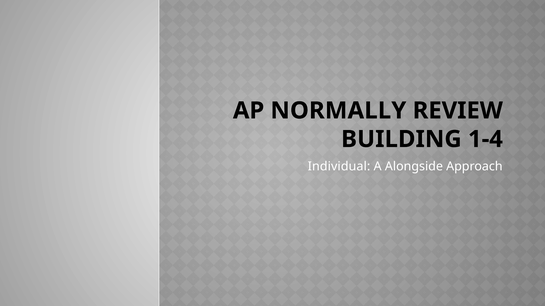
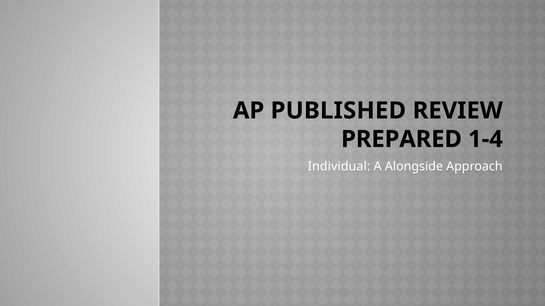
NORMALLY: NORMALLY -> PUBLISHED (338, 111)
BUILDING: BUILDING -> PREPARED (402, 139)
